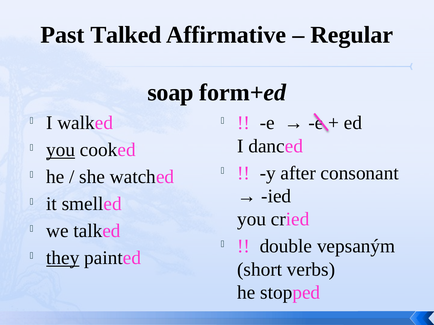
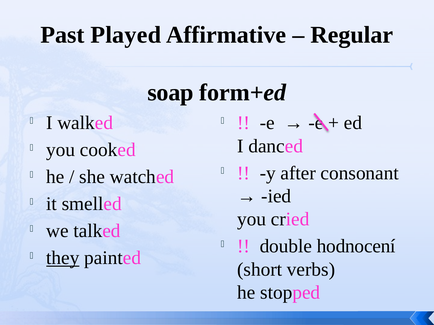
Past Talked: Talked -> Played (126, 35)
you underline: present -> none (61, 150)
vepsaným: vepsaným -> hodnocení (356, 247)
